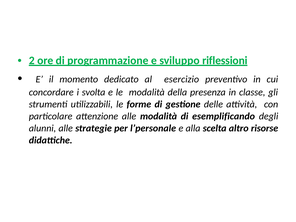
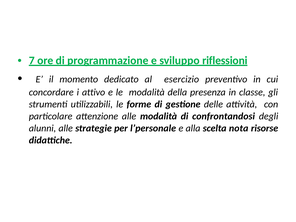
2: 2 -> 7 (32, 60)
svolta: svolta -> attivo (94, 92)
esemplificando: esemplificando -> confrontandosi (224, 116)
altro: altro -> nota (239, 128)
